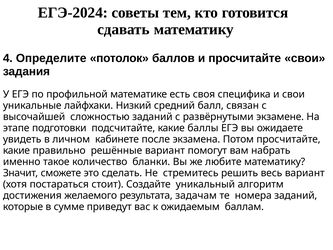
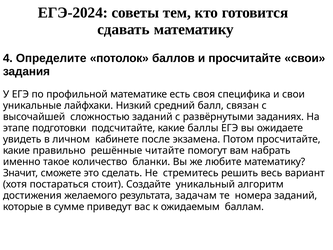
экзамене: экзамене -> заданиях (280, 117)
решённые вариант: вариант -> читайте (165, 150)
